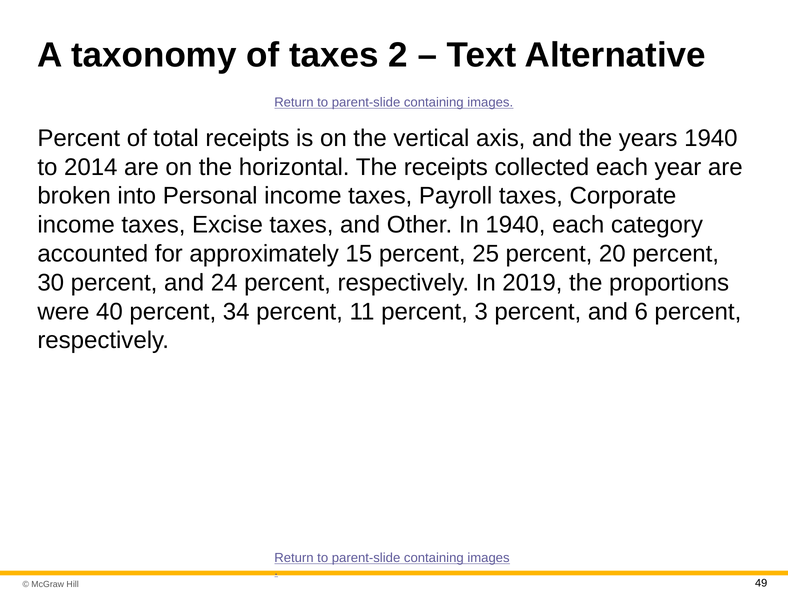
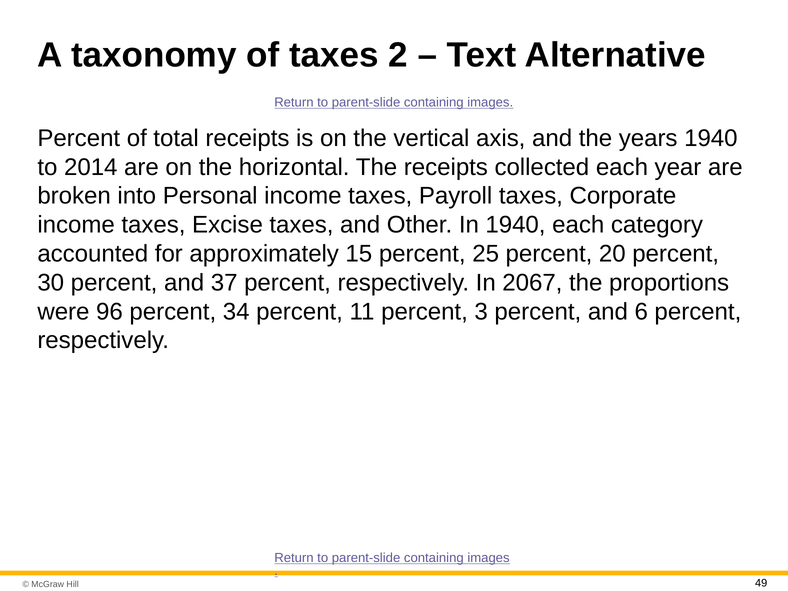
24: 24 -> 37 (224, 283)
2019: 2019 -> 2067 (532, 283)
40: 40 -> 96 (109, 312)
